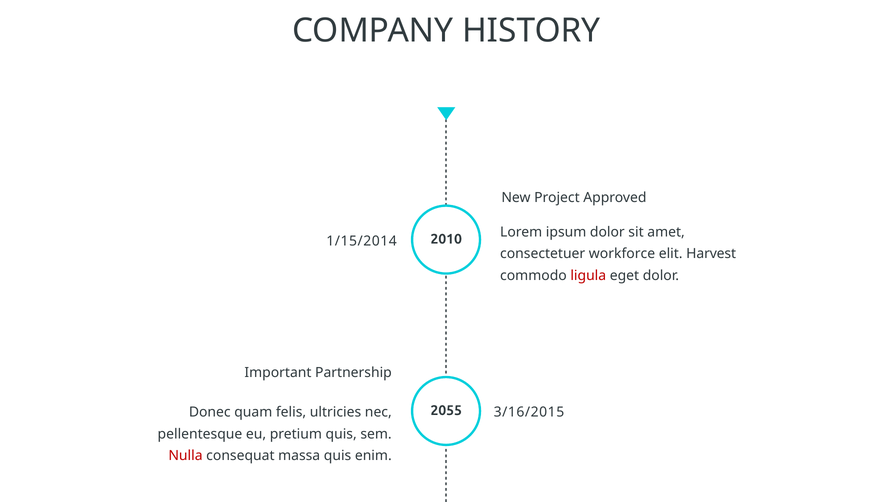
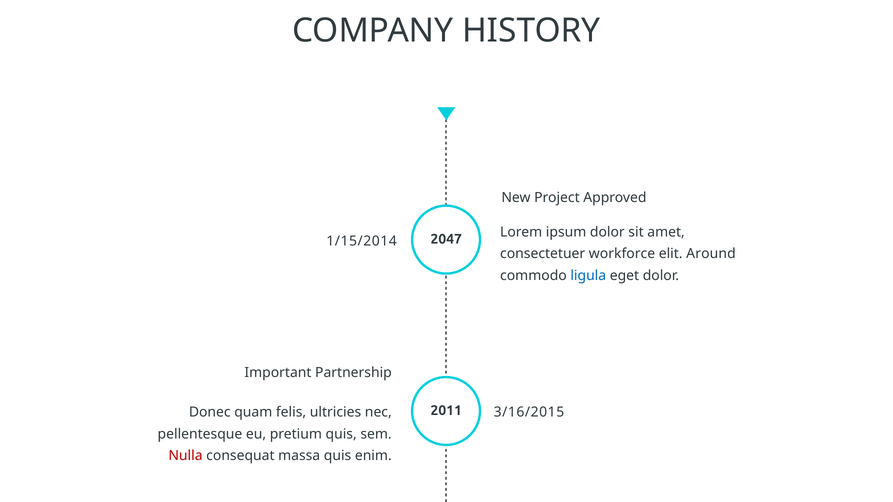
2010: 2010 -> 2047 (446, 239)
Harvest: Harvest -> Around (711, 254)
ligula colour: red -> blue (588, 276)
2055: 2055 -> 2011 (446, 411)
